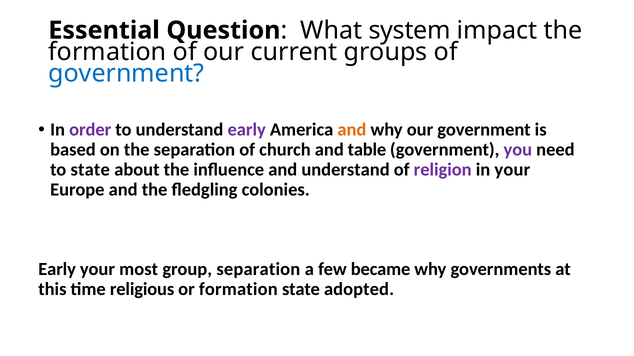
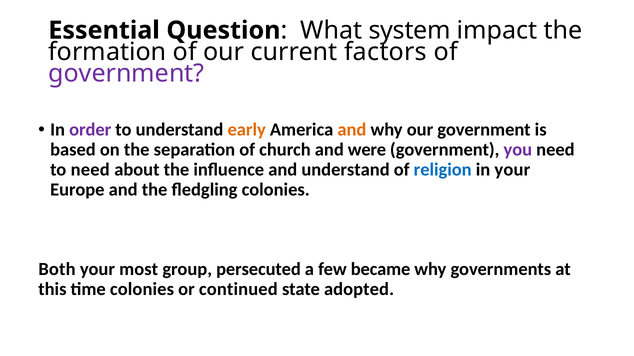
groups: groups -> factors (385, 52)
government colour: blue -> purple (126, 74)
early colour: purple -> orange (247, 130)
table: table -> were (367, 150)
to state: state -> need (90, 170)
religion colour: purple -> blue (443, 170)
Early: Early -> Both (57, 270)
group separation: separation -> persecuted (258, 270)
time religious: religious -> colonies (142, 290)
or formation: formation -> continued (238, 290)
